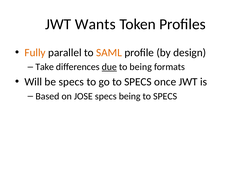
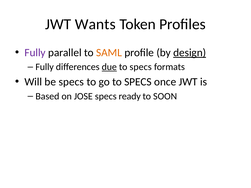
Fully colour: orange -> purple (35, 53)
design underline: none -> present (190, 53)
Take: Take -> Fully (45, 67)
being: being -> specs (141, 67)
specs being: being -> ready (130, 96)
SPECS: SPECS -> SOON (165, 96)
